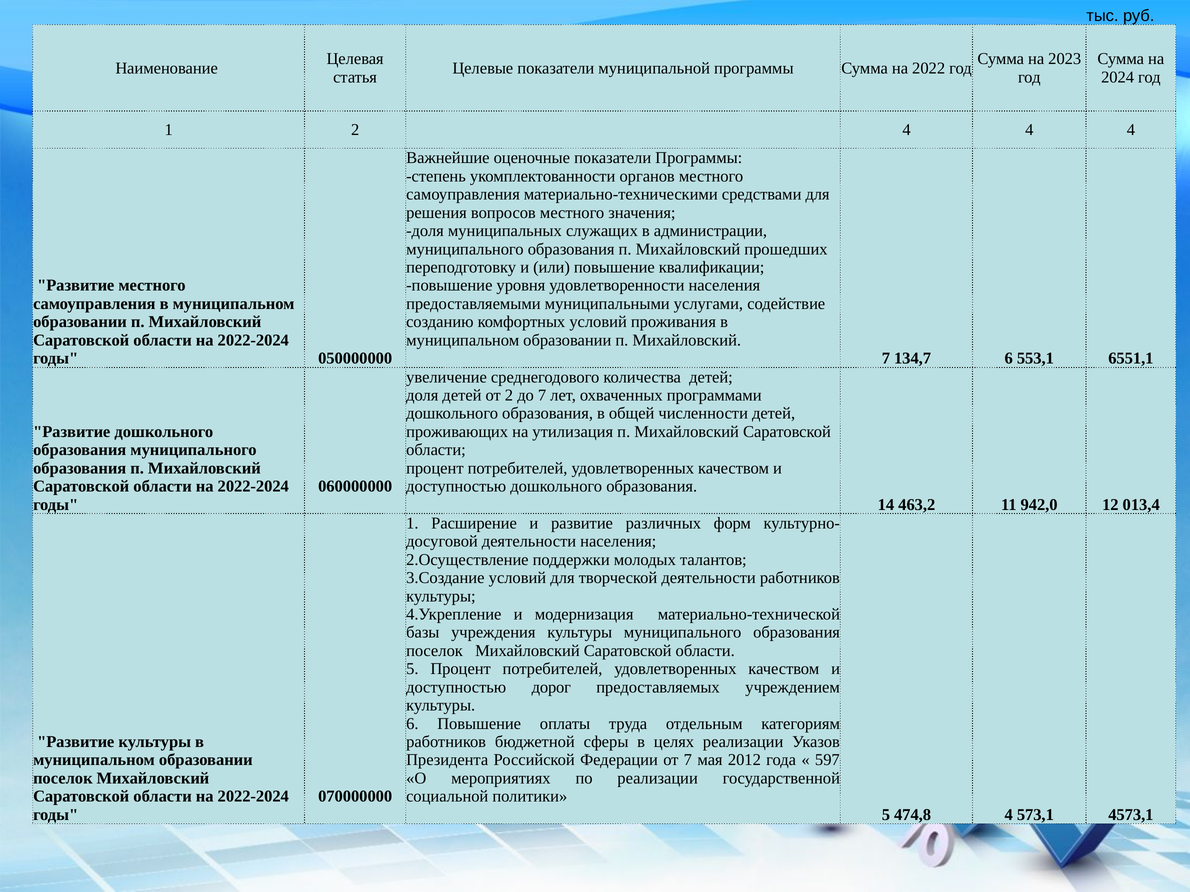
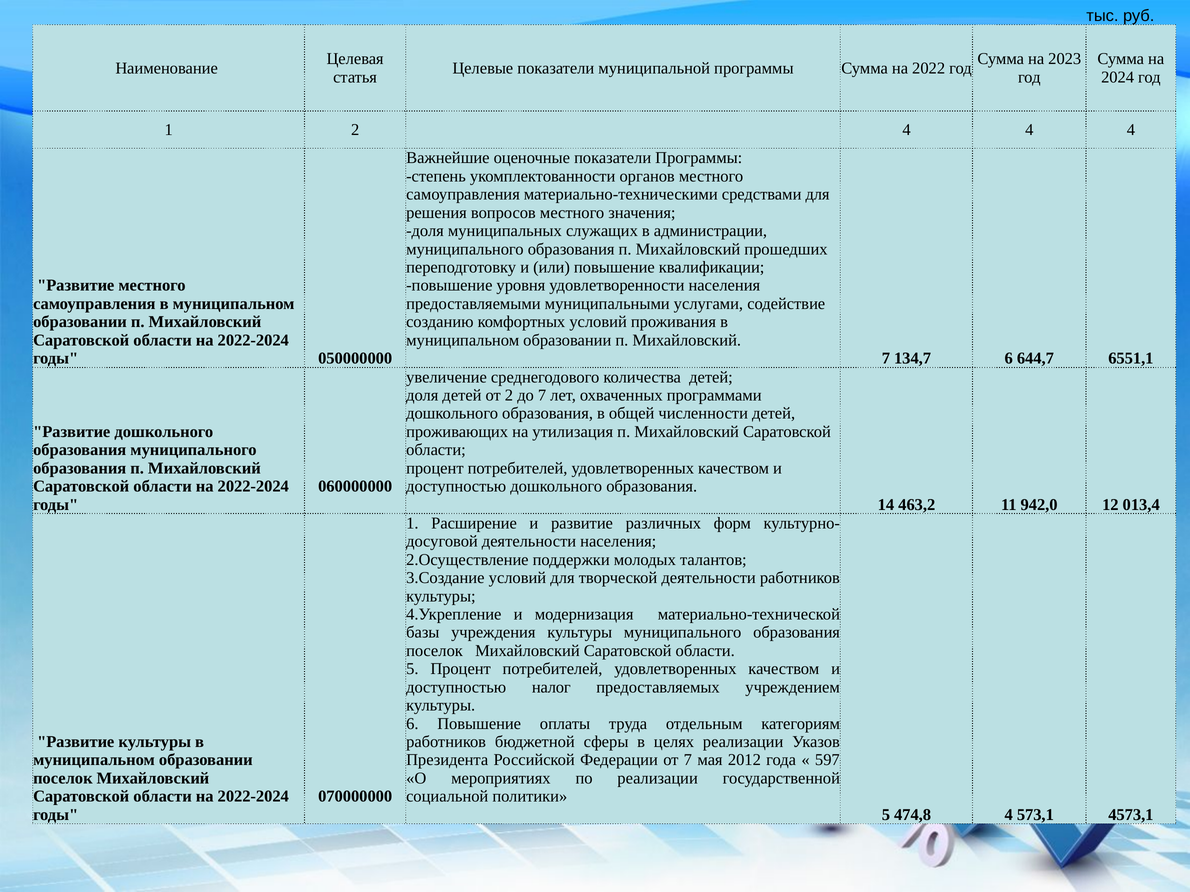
553,1: 553,1 -> 644,7 (1035, 359)
дорог: дорог -> налог (551, 688)
